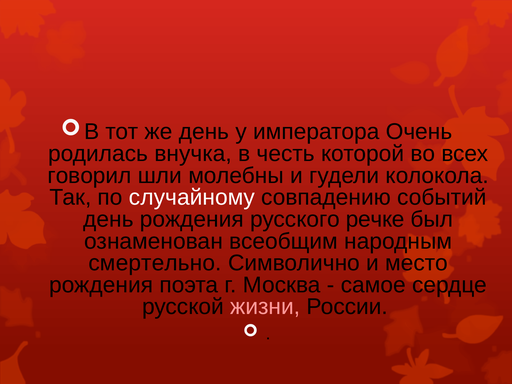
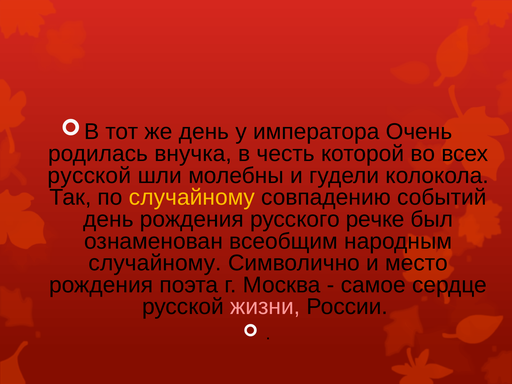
говорил: говорил -> русской (89, 176)
случайному colour: white -> yellow (192, 197)
смертельно: смертельно -> случайному (155, 263)
